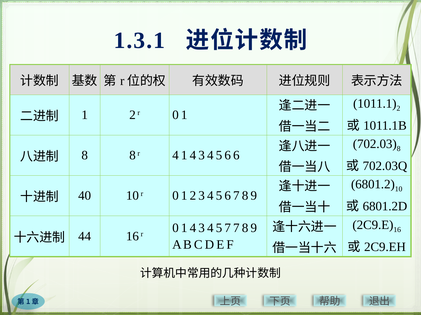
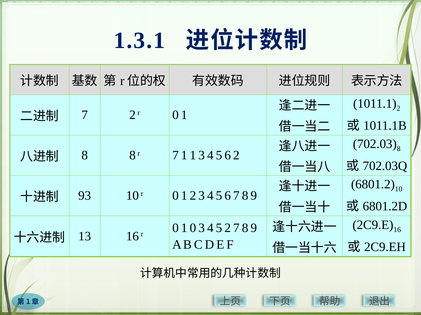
1: 1 -> 7 (85, 115)
r 4: 4 -> 7 (176, 156)
4: 4 -> 1 (193, 156)
6 6: 6 -> 2 (236, 156)
40: 40 -> 93 (85, 196)
44: 44 -> 13 (85, 237)
0 1 4: 4 -> 0 (193, 229)
5 7: 7 -> 2 (228, 229)
